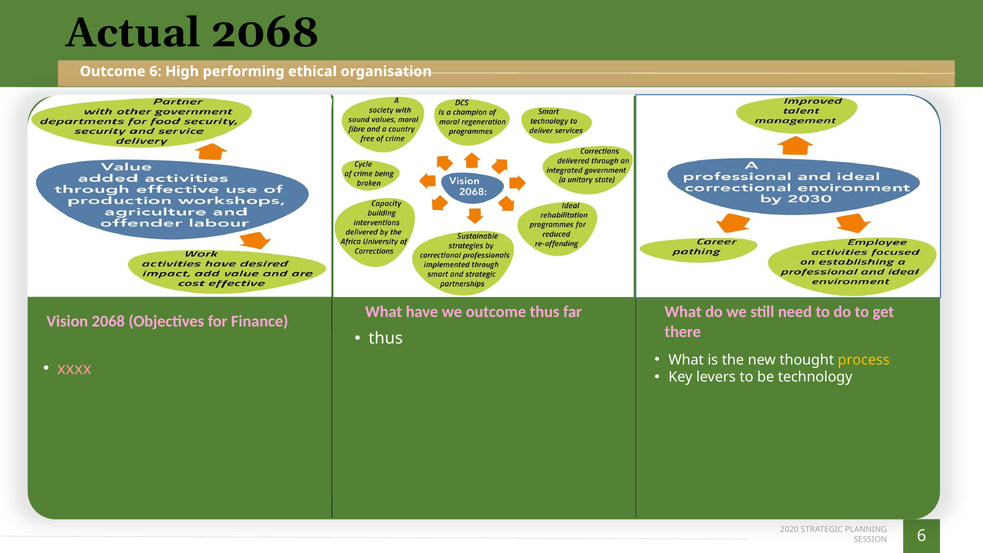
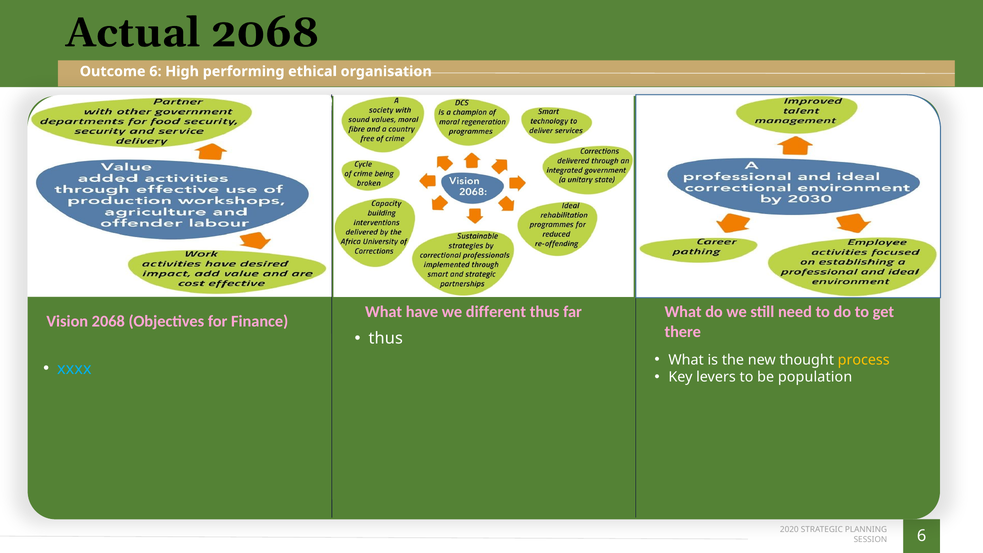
we outcome: outcome -> different (496, 312)
xxxx colour: pink -> light blue (74, 369)
technology: technology -> population (815, 377)
